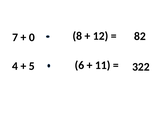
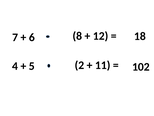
0: 0 -> 6 (32, 37)
82: 82 -> 18 (140, 36)
6: 6 -> 2 (79, 65)
322: 322 -> 102 (141, 67)
